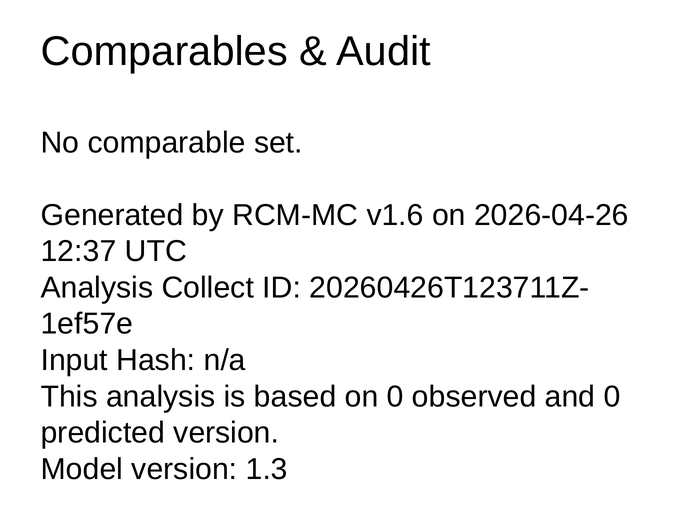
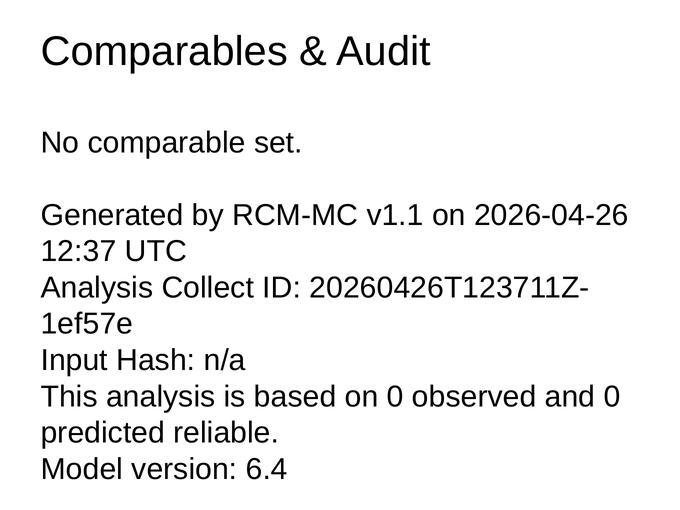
v1.6: v1.6 -> v1.1 (395, 215)
predicted version: version -> reliable (226, 433)
1.3: 1.3 -> 6.4 (267, 469)
